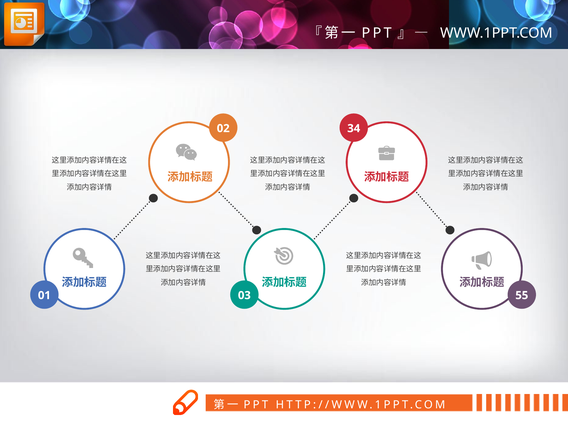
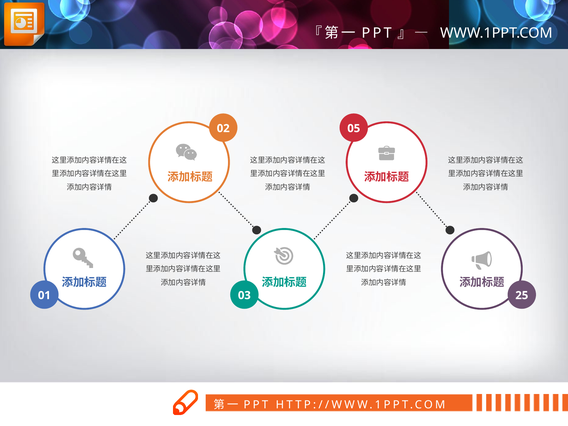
34: 34 -> 05 (354, 128)
55: 55 -> 25 (522, 295)
